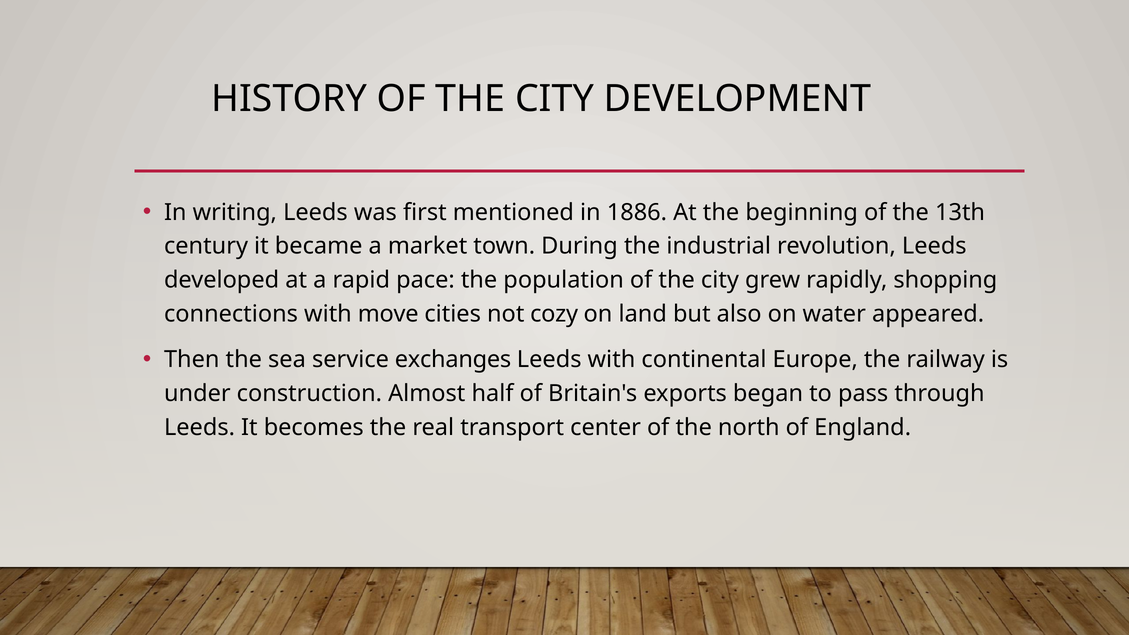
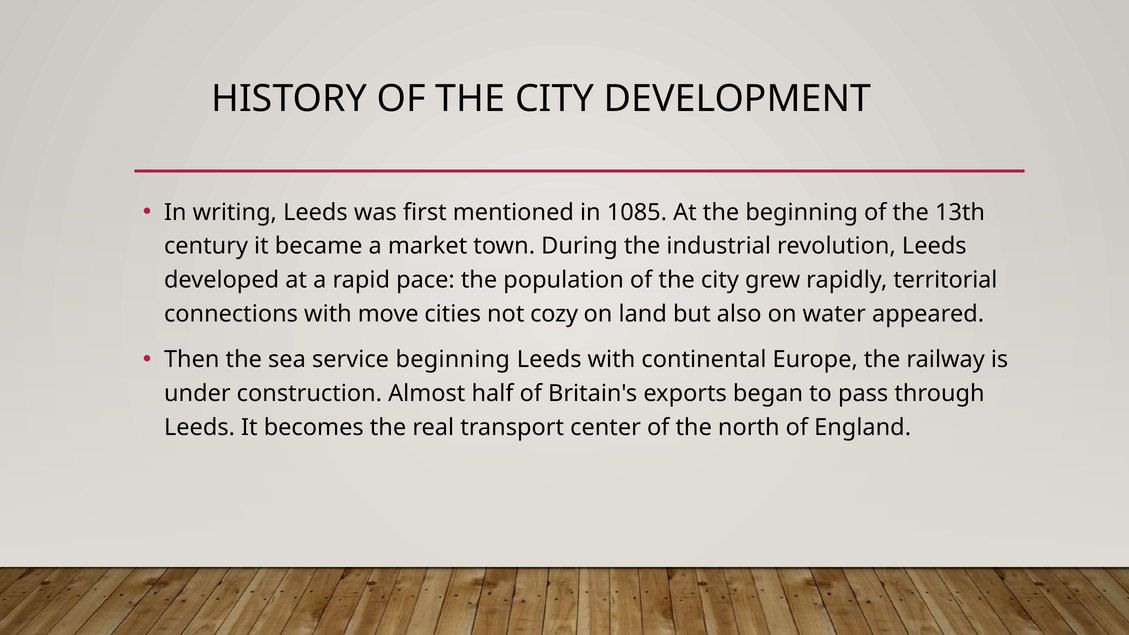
1886: 1886 -> 1085 (637, 212)
shopping: shopping -> territorial (945, 280)
service exchanges: exchanges -> beginning (453, 360)
